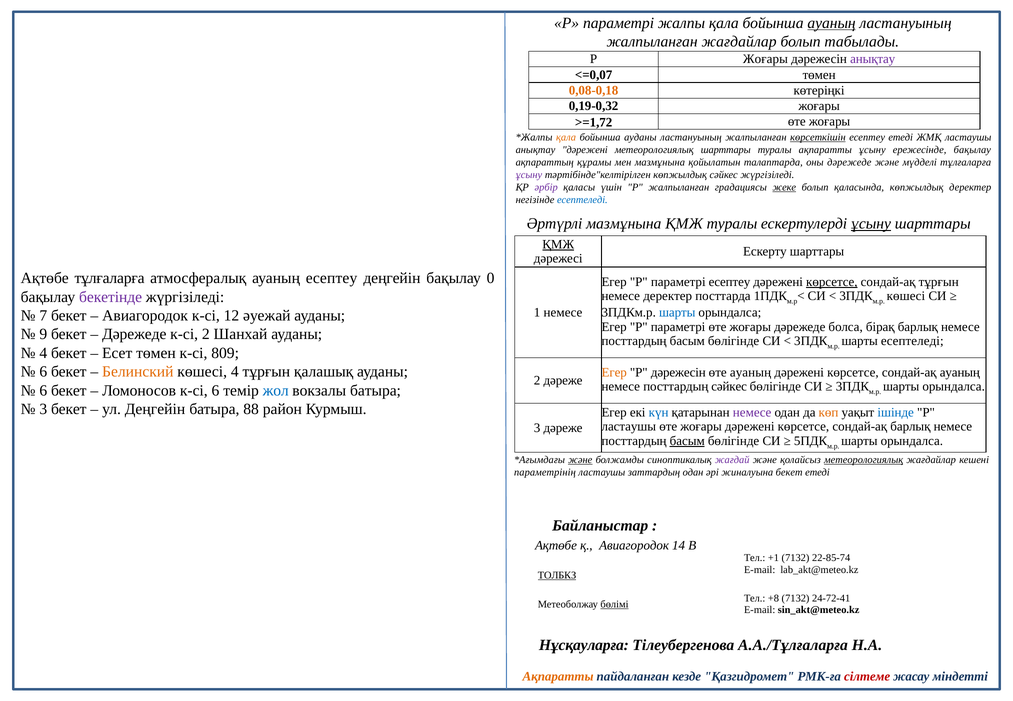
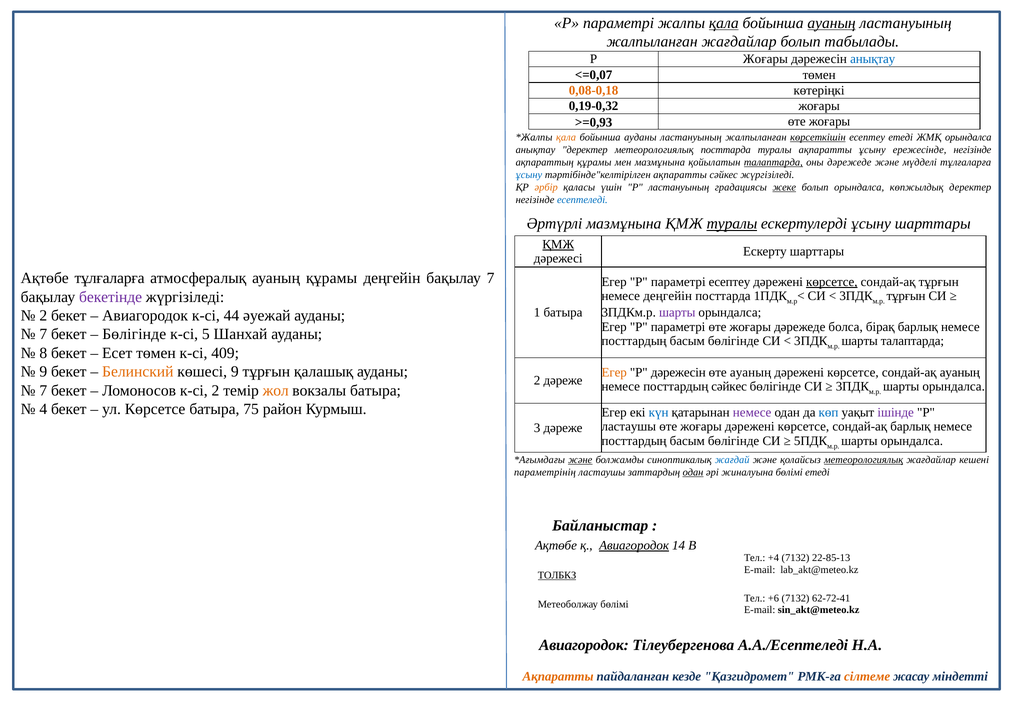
қала underline: none -> present (724, 23)
анықтау colour: purple -> blue (873, 59)
>=1,72: >=1,72 -> >=0,93 (594, 122)
ЖМҚ ластаушы: ластаушы -> орындалса (968, 137)
анықтау дәрежені: дәрежені -> деректер (585, 150)
метеорологиялық шарттары: шарттары -> посттарда (726, 150)
ережесінде бақылау: бақылау -> негізінде (972, 150)
талаптарда underline: none -> present (773, 162)
ұсыну colour: purple -> blue (529, 175)
тәртібінде"келтірілген көпжылдық: көпжылдық -> ақпаратты (680, 175)
әрбір colour: purple -> orange (546, 187)
Р жалпыланған: жалпыланған -> ластануының (679, 187)
болып қаласында: қаласында -> орындалса (859, 187)
туралы underline: none -> present (732, 224)
ұсыну underline: present -> none (871, 224)
ауаның есептеу: есептеу -> құрамы (332, 278)
бақылау 0: 0 -> 7 (491, 278)
немесе деректер: деректер -> деңгейін (668, 296)
көшесі: көшесі -> тұрғын (906, 296)
1 немесе: немесе -> батыра (563, 313)
шарты colour: blue -> purple (677, 313)
7: 7 -> 2 (43, 316)
12: 12 -> 44 (231, 316)
9: 9 -> 7 (43, 334)
Дәрежеде: Дәрежеде -> Бөлігінде (134, 334)
к-сі 2: 2 -> 5 (206, 334)
шарты есептеледі: есептеледі -> талаптарда (912, 341)
4: 4 -> 8 (43, 353)
809: 809 -> 409 (225, 353)
6: 6 -> 9 (43, 372)
көшесі 4: 4 -> 9 (235, 372)
6: 6 -> 7 (43, 391)
к-сі 6: 6 -> 2 (216, 391)
жол colour: blue -> orange (276, 391)
3: 3 -> 4 (43, 409)
ул Деңгейін: Деңгейін -> Көрсетсе (155, 409)
88: 88 -> 75 (251, 409)
көп colour: orange -> blue (828, 413)
ішінде colour: blue -> purple (896, 413)
басым underline: present -> none (687, 441)
жағдай colour: purple -> blue (732, 460)
одан underline: none -> present (693, 472)
жиналуына бекет: бекет -> бөлімі (789, 472)
Авиагородок underline: none -> present (634, 546)
+1: +1 -> +4 (773, 558)
22-85-74: 22-85-74 -> 22-85-13 (831, 558)
+8: +8 -> +6 (773, 599)
24-72-41: 24-72-41 -> 62-72-41 (831, 599)
бөлімі underline: present -> none (614, 605)
Нұсқауларға: Нұсқауларға -> Авиагородок (584, 645)
А.А./Тұлғаларға: А.А./Тұлғаларға -> А.А./Есептеледі (793, 645)
сілтеме colour: red -> orange (867, 677)
